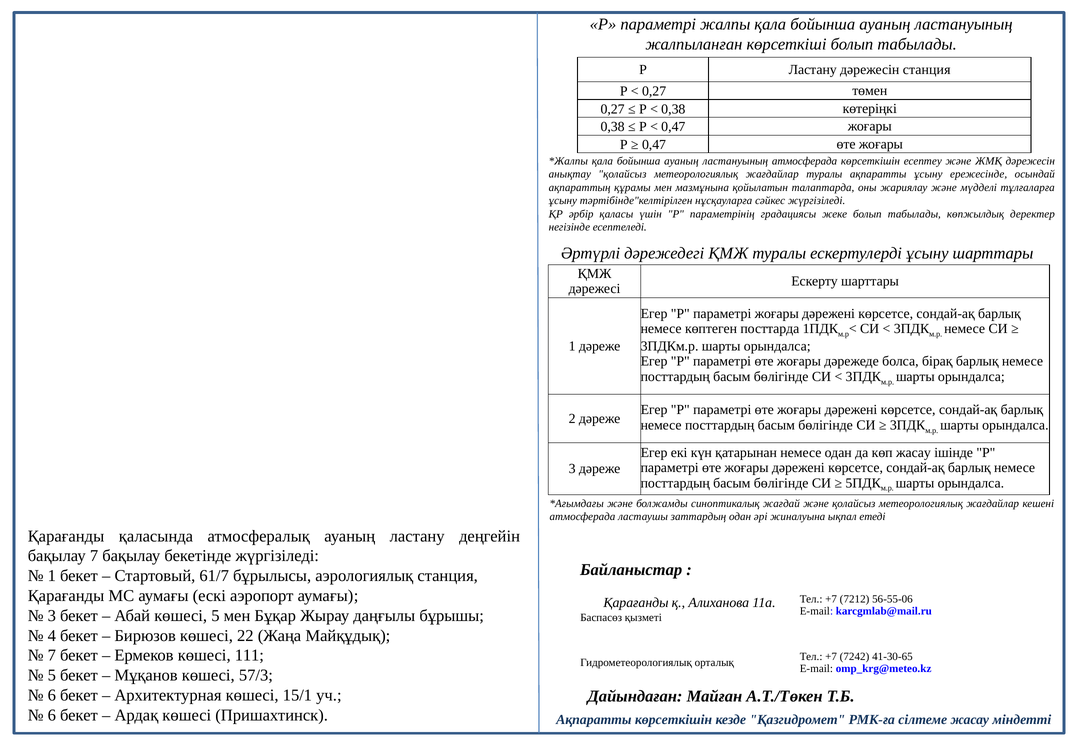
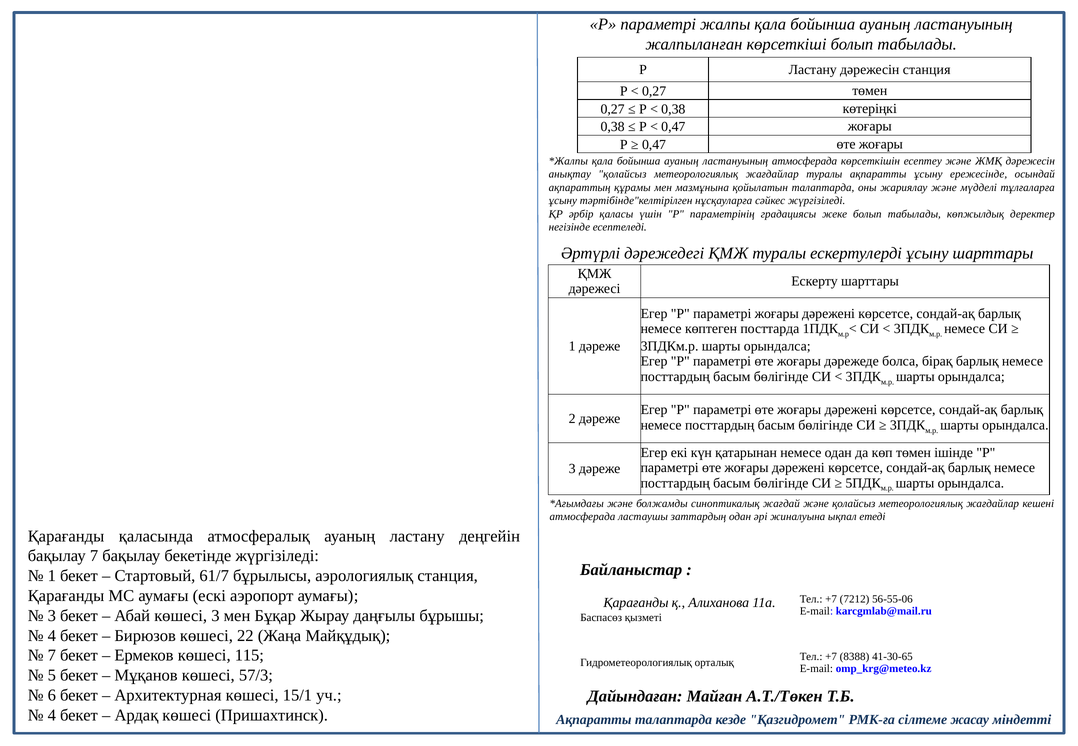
көп жасау: жасау -> төмен (913, 453)
көшесі 5: 5 -> 3 (215, 616)
111: 111 -> 115 (249, 656)
7242: 7242 -> 8388 (855, 657)
6: 6 -> 4 (52, 715)
Ақпаратты көрсеткішін: көрсеткішін -> талаптарда (674, 720)
